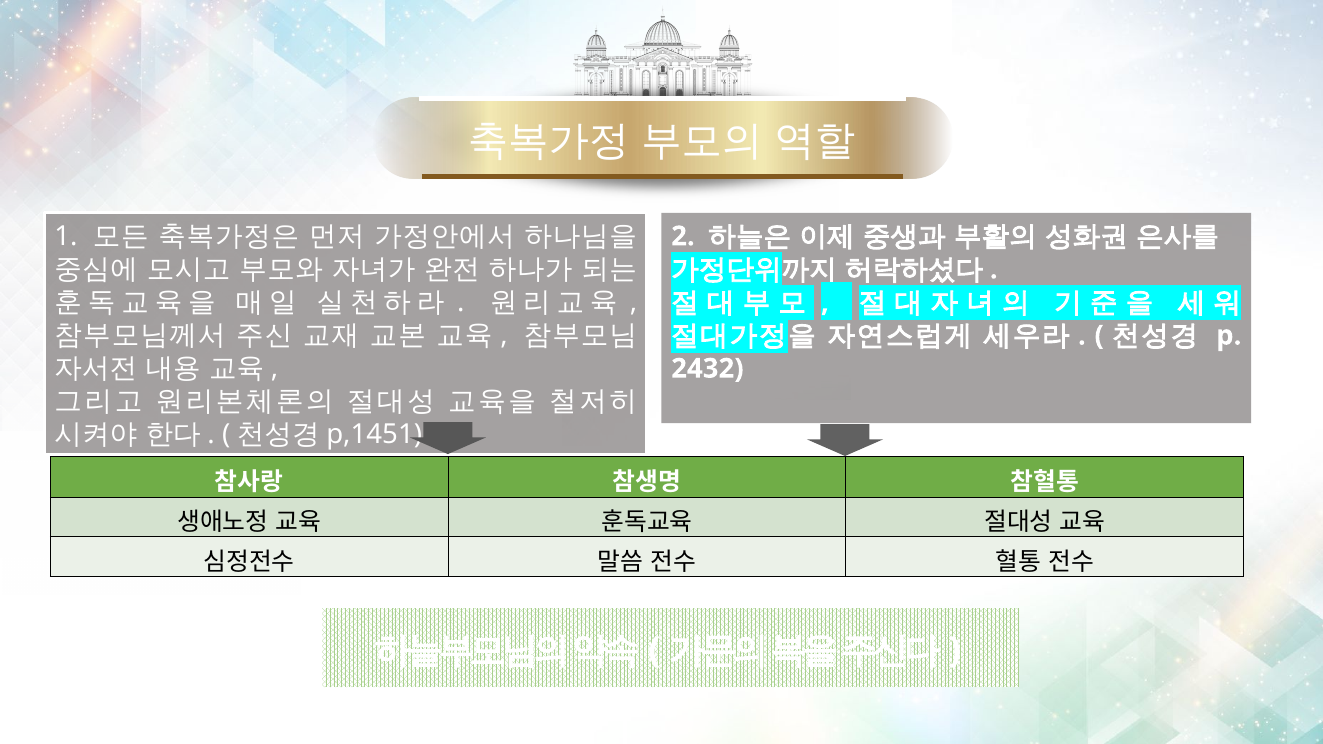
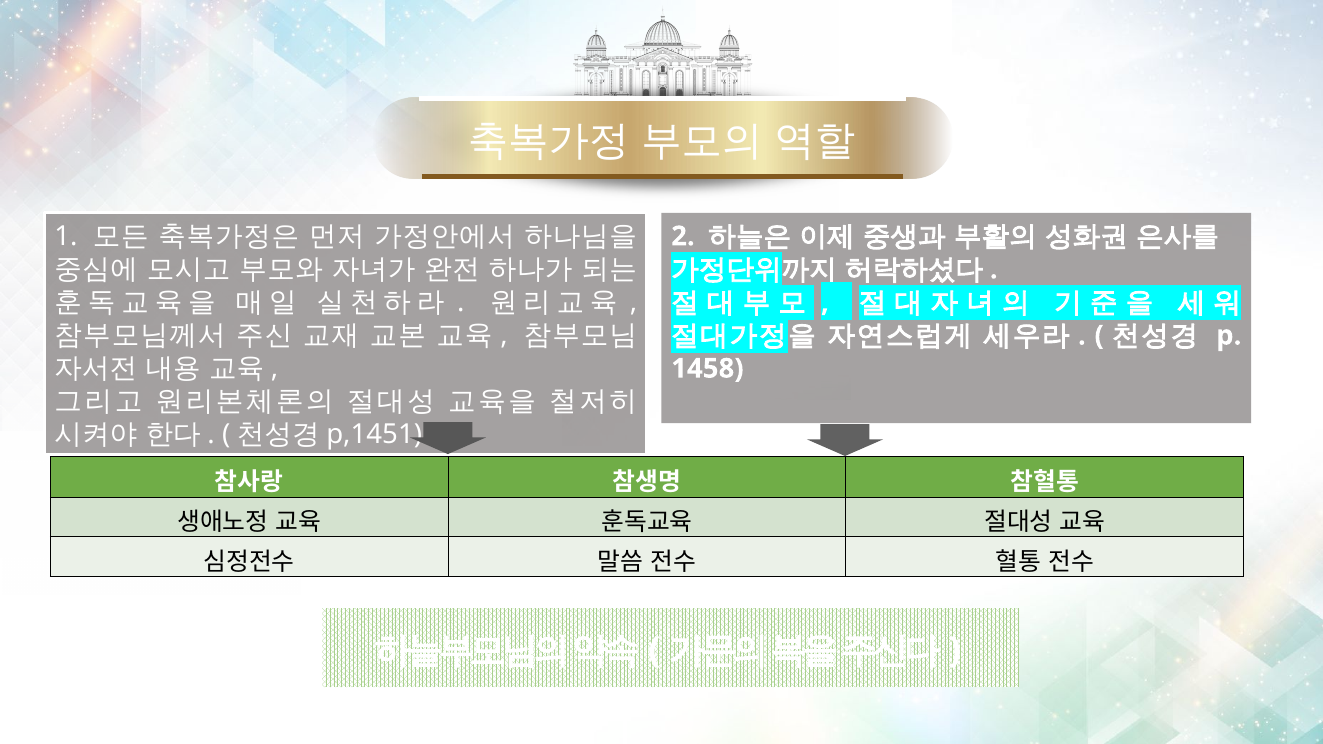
2432: 2432 -> 1458 (707, 369)
